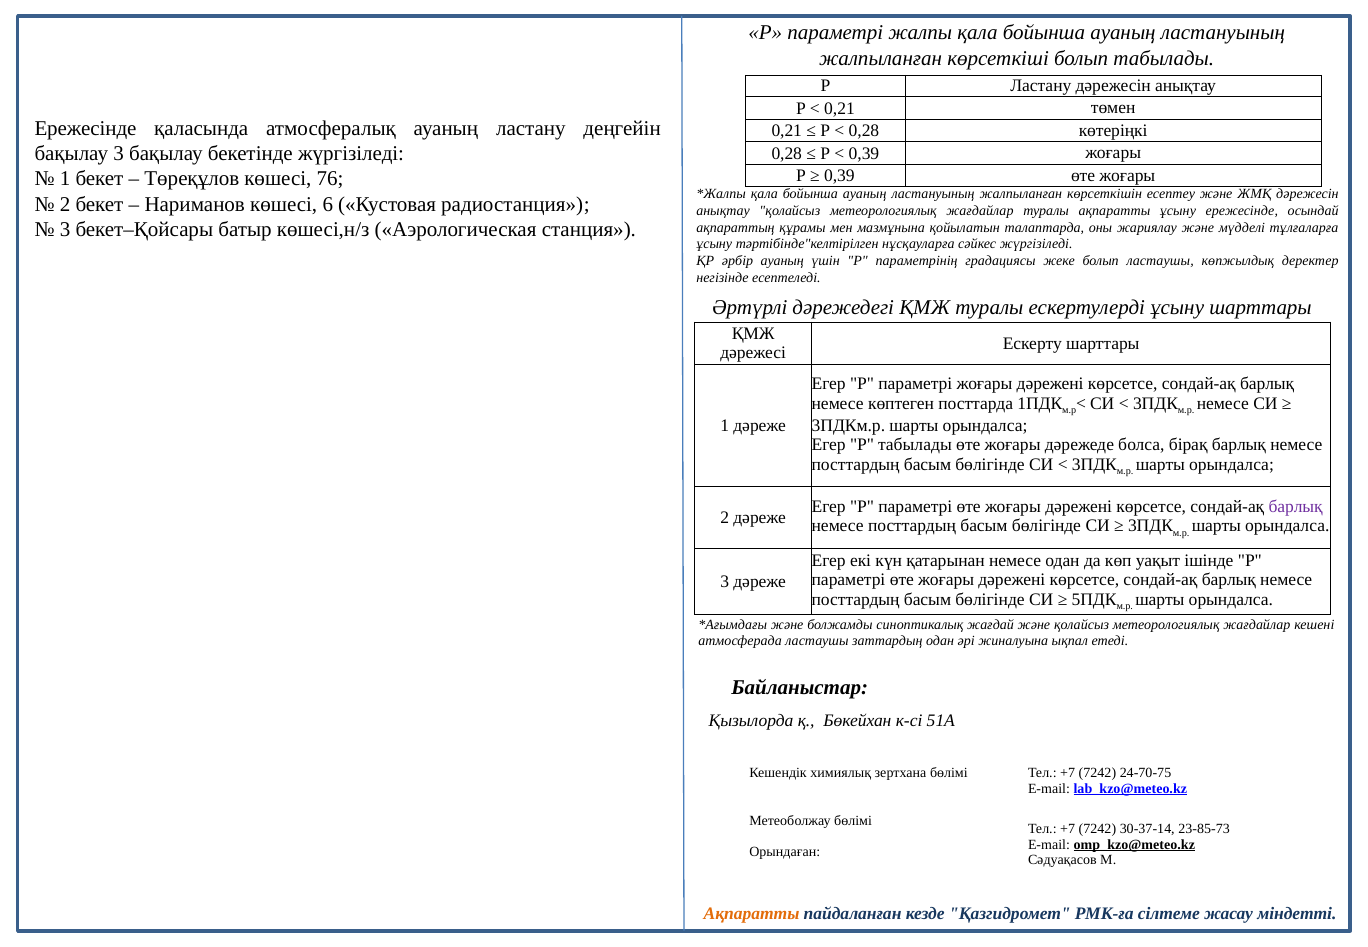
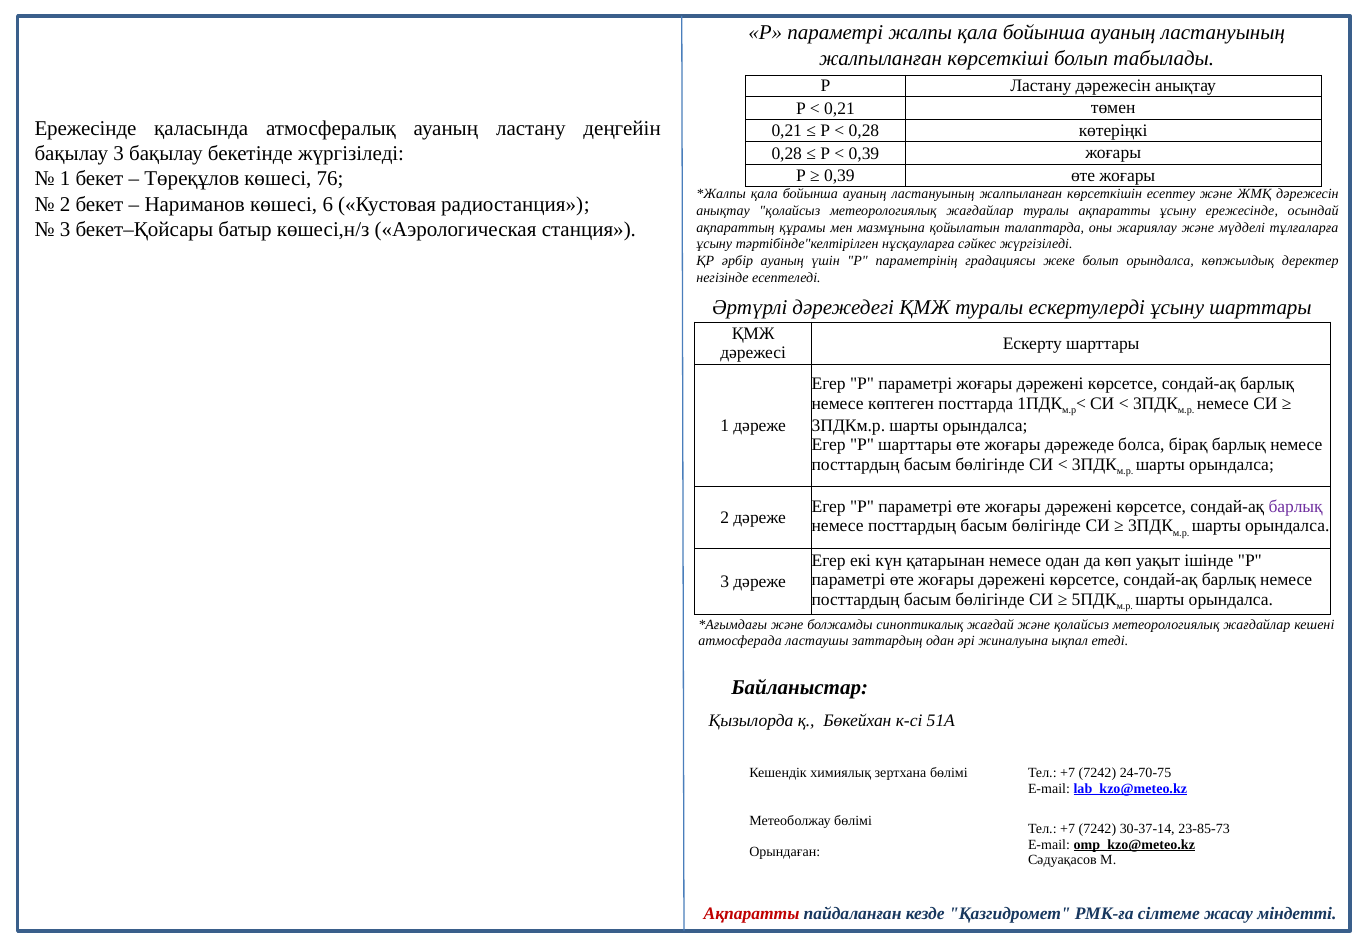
болып ластаушы: ластаушы -> орындалса (1160, 261)
P табылады: табылады -> шарттары (915, 445)
Ақпаратты colour: orange -> red (752, 914)
